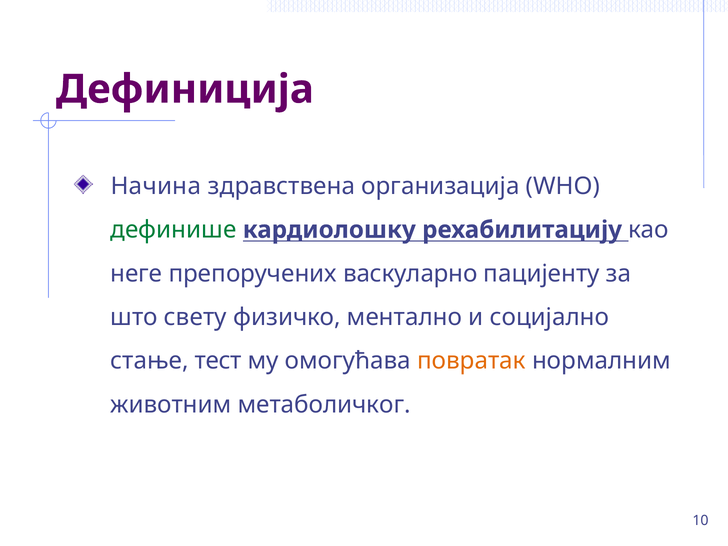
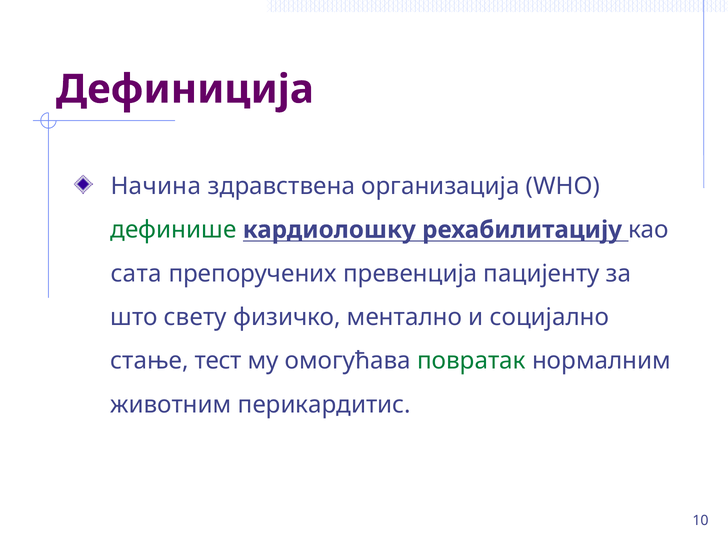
неге: неге -> сата (136, 274)
васкуларно: васкуларно -> превенција (410, 274)
повратак colour: orange -> green (471, 361)
метаболичког: метаболичког -> перикардитис (324, 405)
